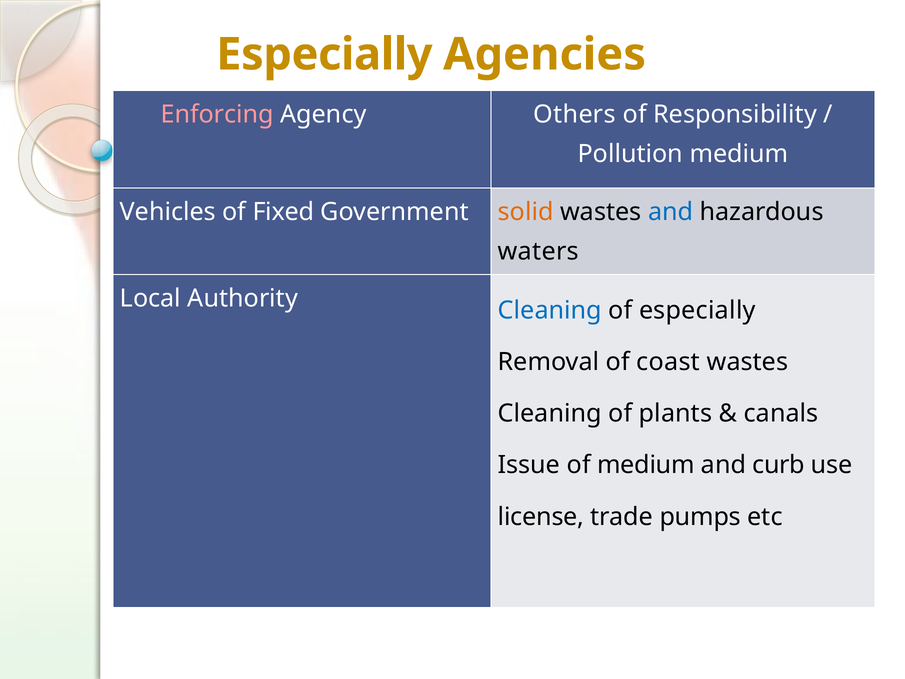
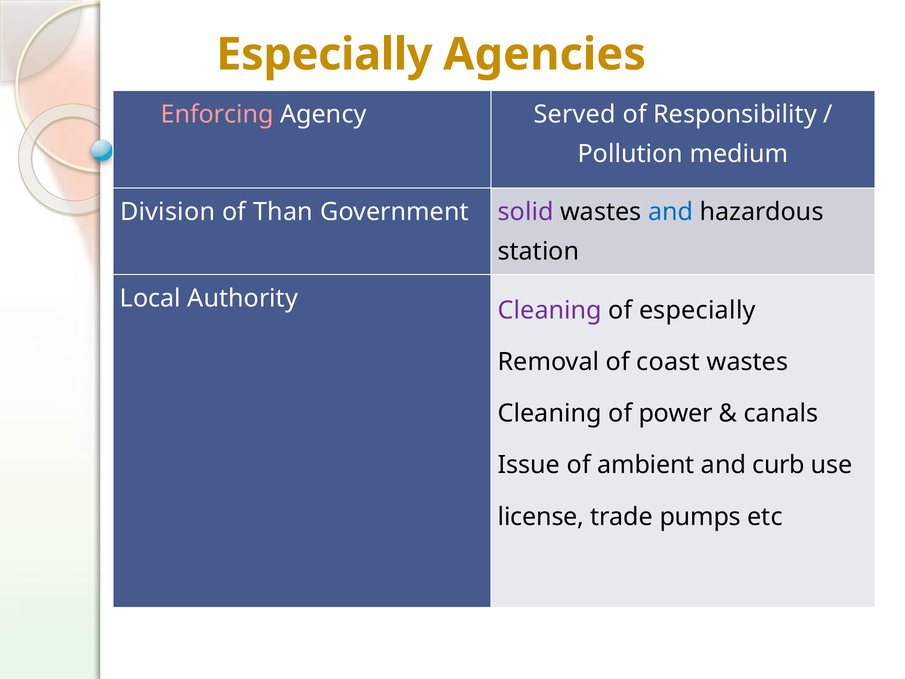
Others: Others -> Served (575, 114)
Vehicles: Vehicles -> Division (168, 212)
Fixed: Fixed -> Than (283, 212)
solid colour: orange -> purple (526, 212)
waters: waters -> station (539, 251)
Cleaning colour: blue -> purple (550, 310)
plants: plants -> power (676, 413)
of medium: medium -> ambient (646, 465)
